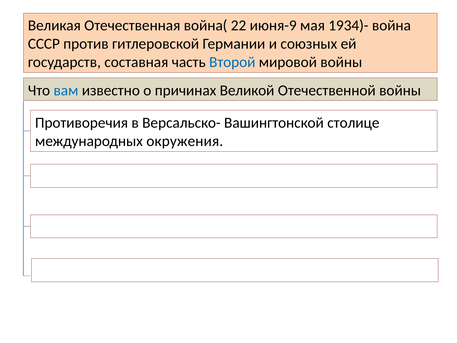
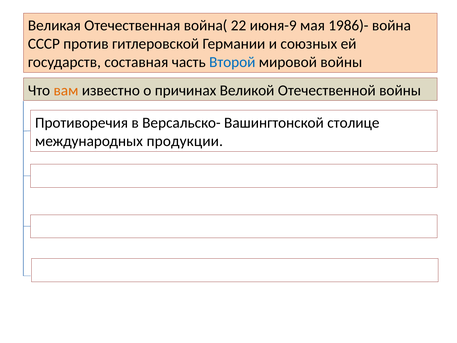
1934)-: 1934)- -> 1986)- (348, 25)
вам colour: blue -> orange (66, 90)
окружения: окружения -> продукции (185, 141)
